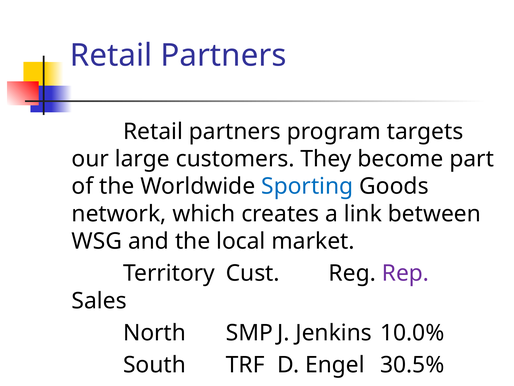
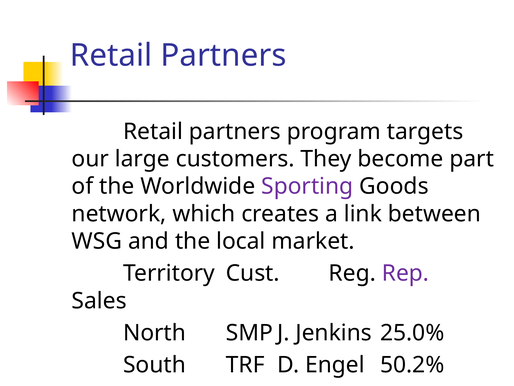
Sporting colour: blue -> purple (307, 186)
10.0%: 10.0% -> 25.0% (412, 332)
30.5%: 30.5% -> 50.2% (412, 364)
